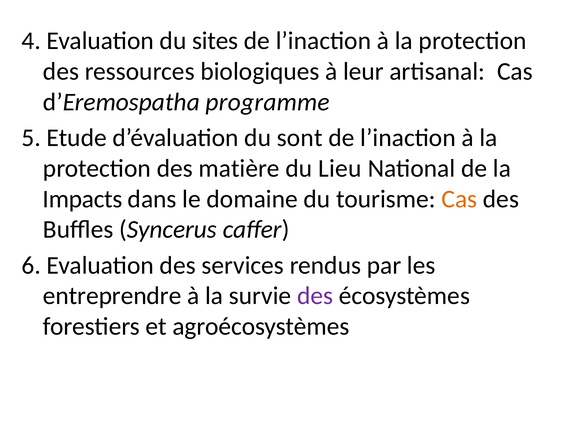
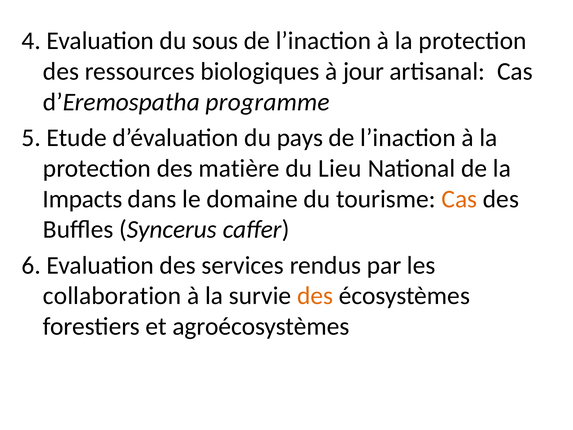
sites: sites -> sous (215, 41)
leur: leur -> jour (364, 71)
sont: sont -> pays (300, 138)
entreprendre: entreprendre -> collaboration (112, 296)
des colour: purple -> orange (315, 296)
